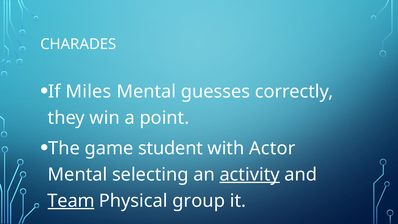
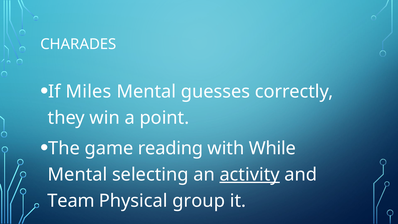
student: student -> reading (170, 148)
Actor: Actor -> While (272, 148)
Team underline: present -> none (71, 201)
